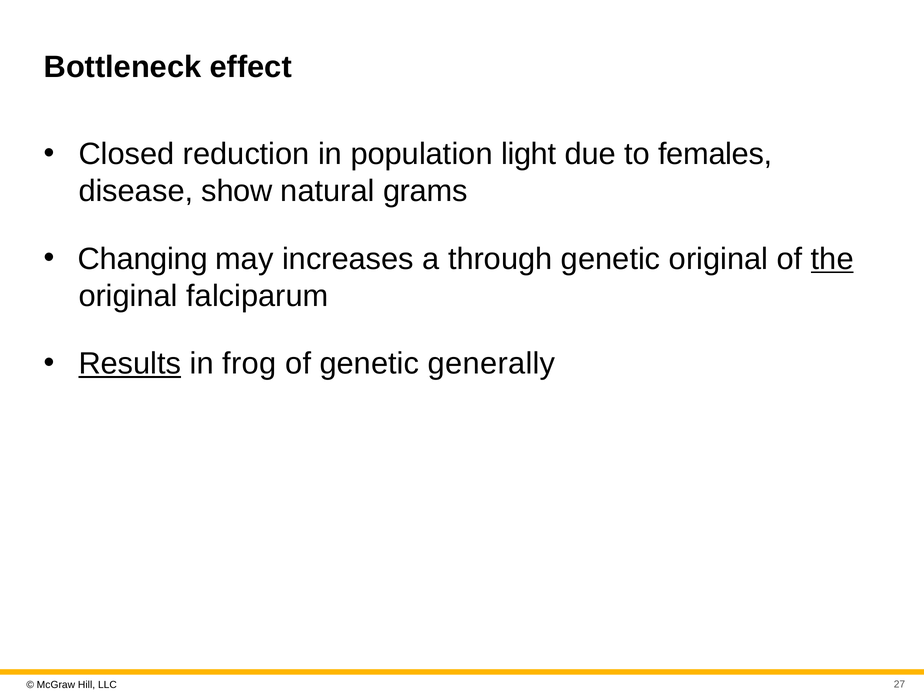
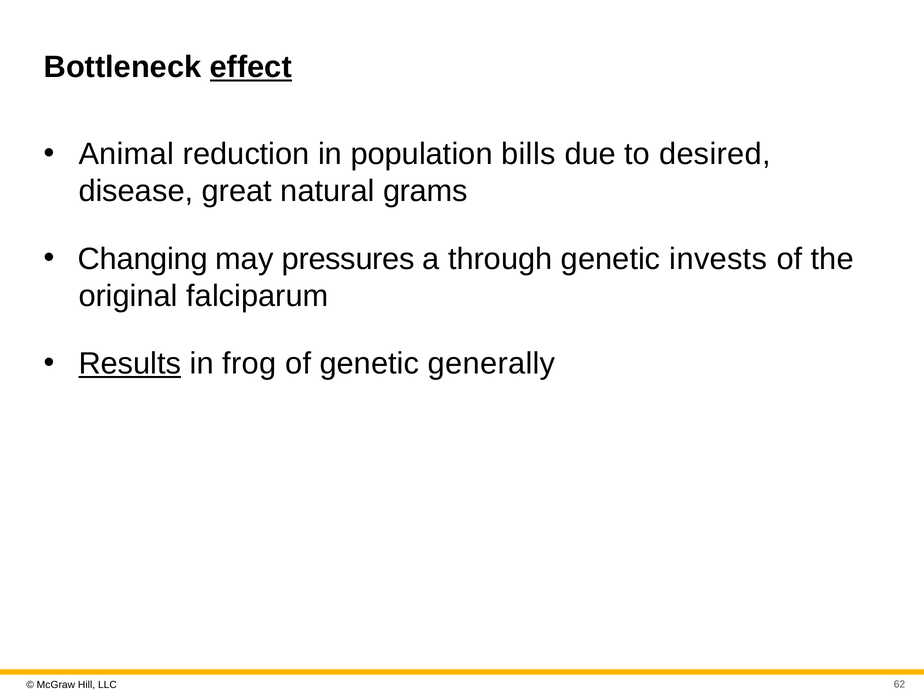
effect underline: none -> present (251, 67)
Closed: Closed -> Animal (126, 154)
light: light -> bills (528, 154)
females: females -> desired (715, 154)
show: show -> great (237, 191)
increases: increases -> pressures (348, 259)
genetic original: original -> invests (718, 259)
the underline: present -> none (832, 259)
27: 27 -> 62 (899, 684)
